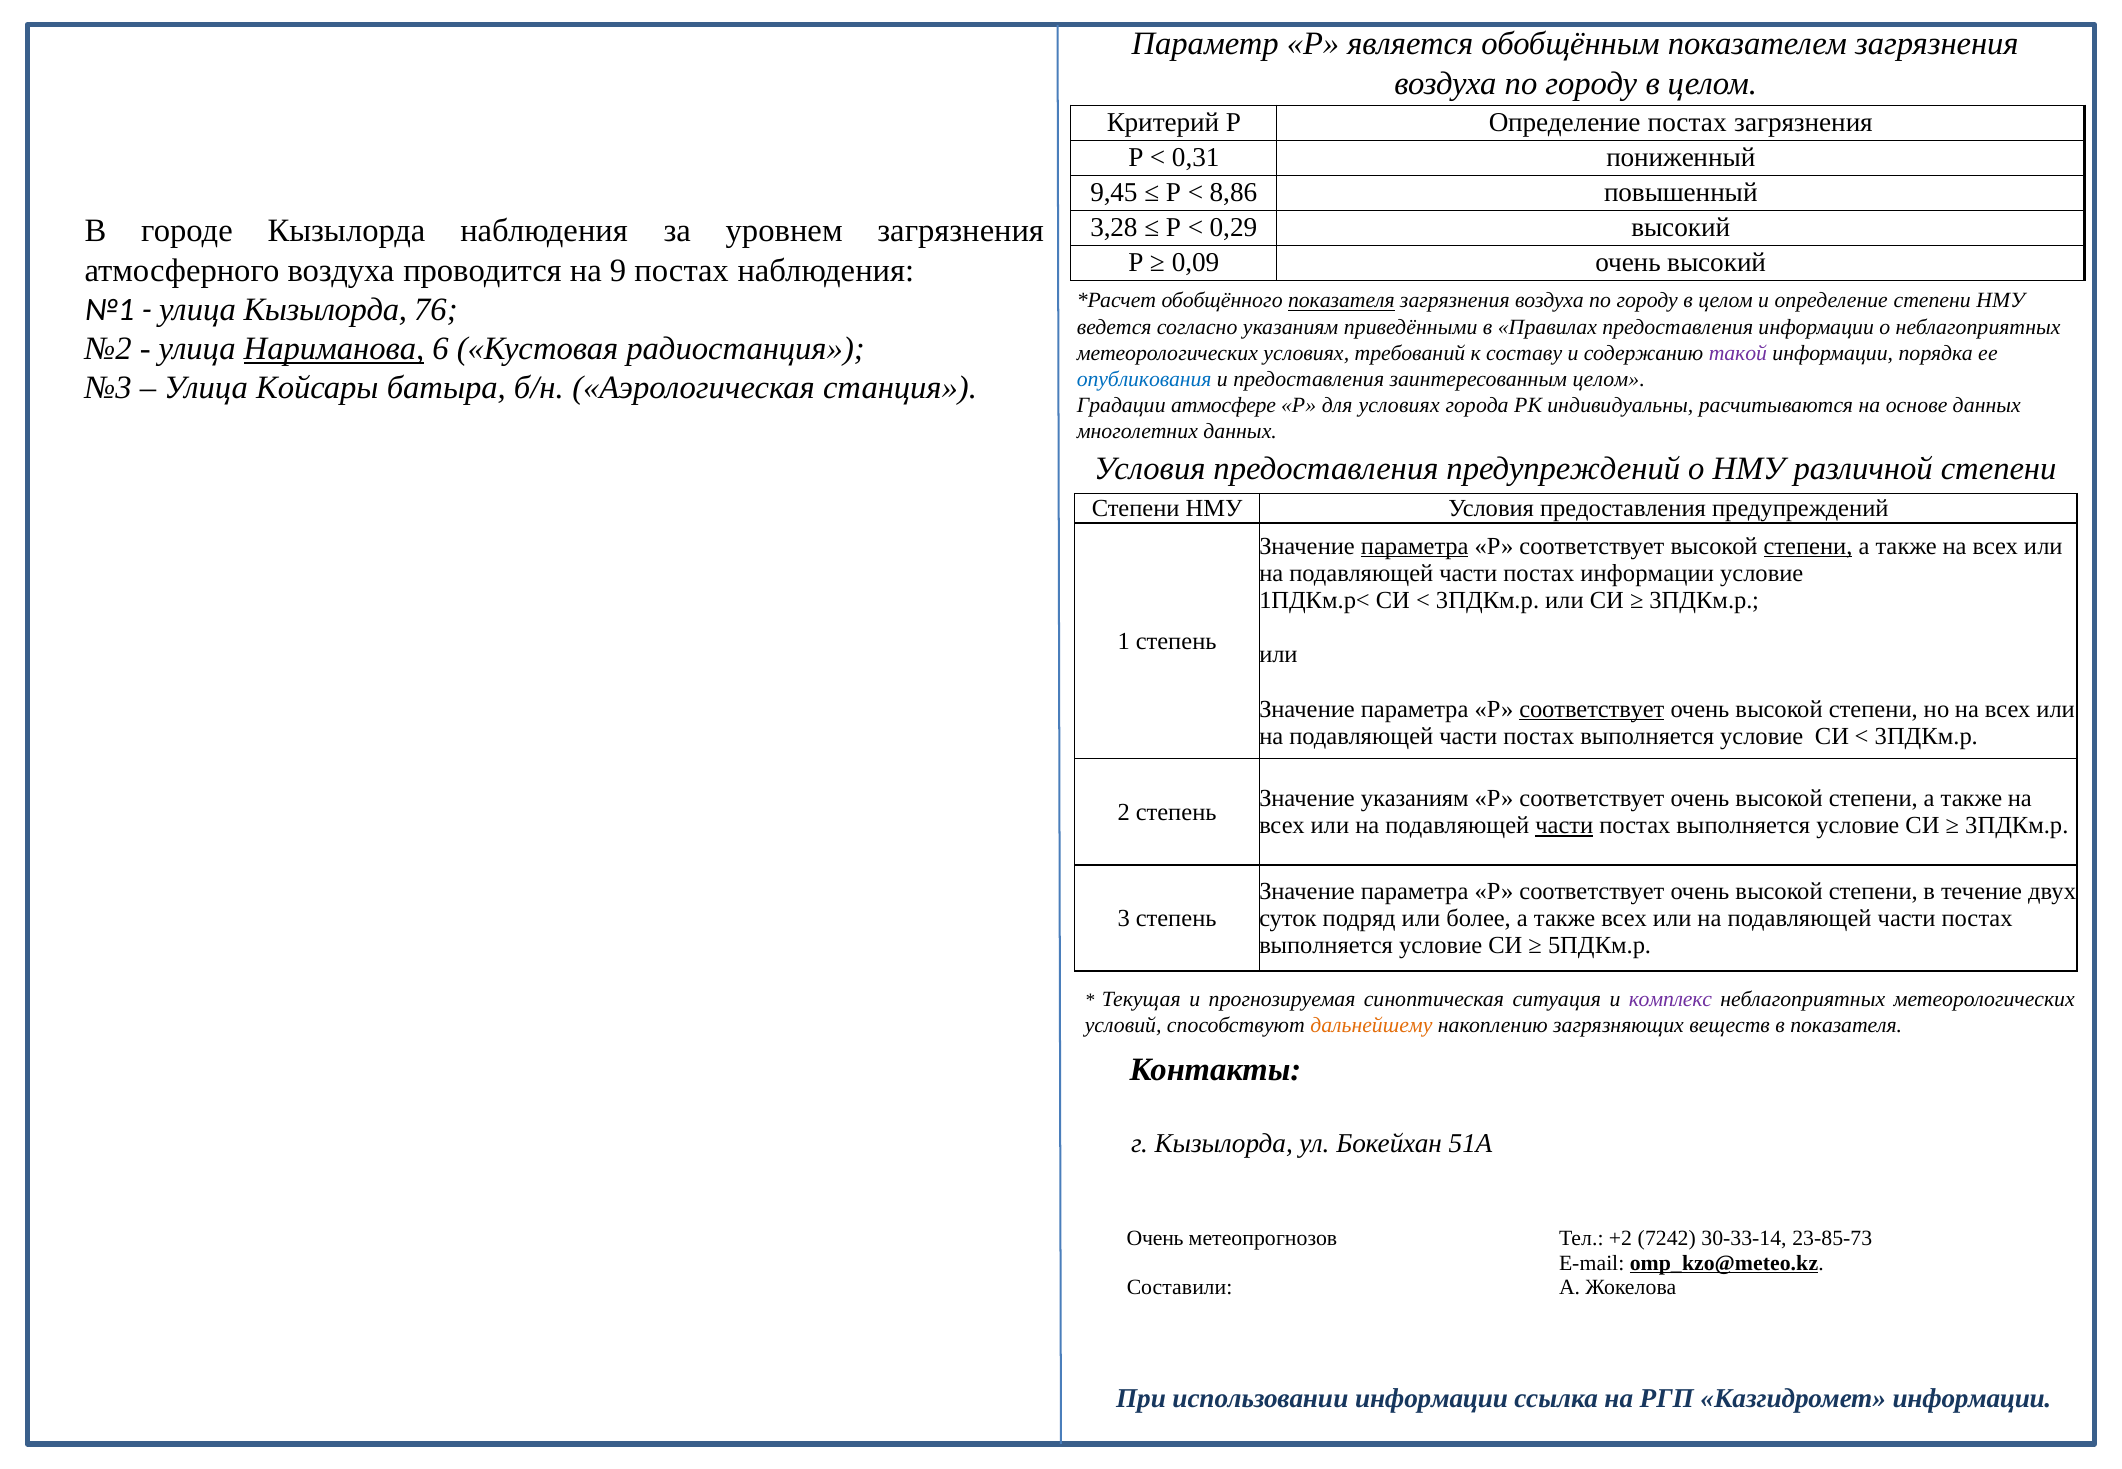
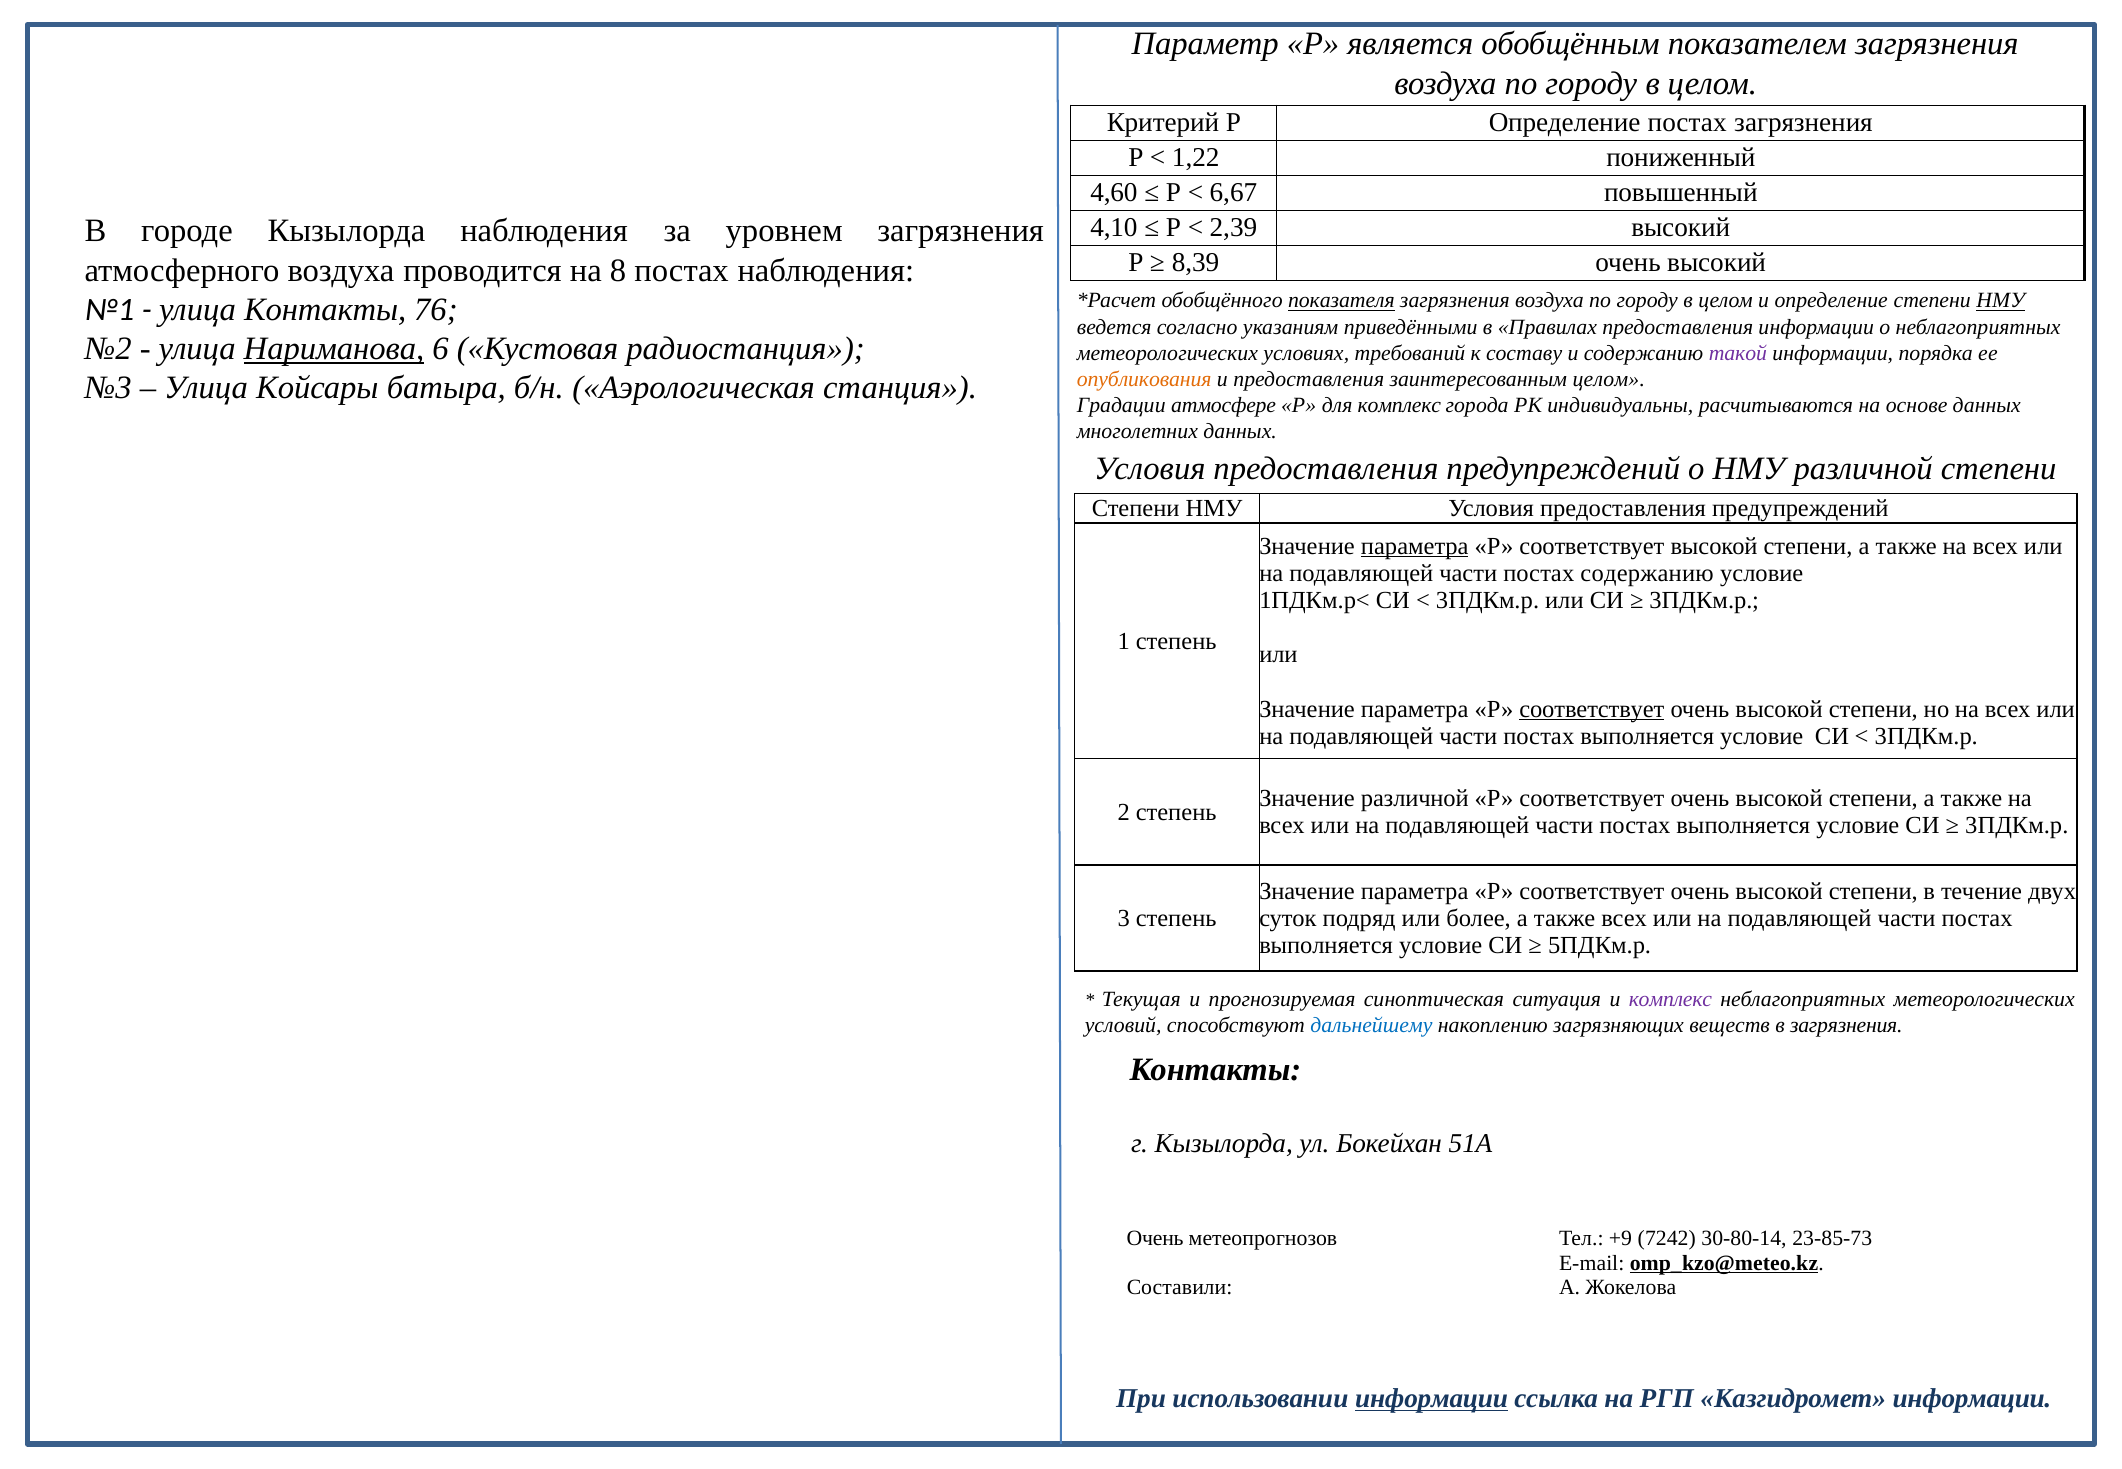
0,31: 0,31 -> 1,22 (1196, 158)
9,45: 9,45 -> 4,60 (1114, 193)
8,86: 8,86 -> 6,67 (1233, 193)
3,28: 3,28 -> 4,10 (1114, 228)
0,29: 0,29 -> 2,39 (1233, 228)
0,09: 0,09 -> 8,39 (1195, 263)
9: 9 -> 8 (618, 270)
НМУ underline: none -> present (2001, 301)
улица Кызылорда: Кызылорда -> Контакты (325, 310)
опубликования colour: blue -> orange (1144, 379)
для условиях: условиях -> комплекс (1399, 405)
степени underline: present -> none (1808, 546)
постах информации: информации -> содержанию (1647, 573)
Значение указаниям: указаниям -> различной (1415, 799)
части underline: present -> none (1564, 826)
дальнейшему colour: orange -> blue (1371, 1025)
в показателя: показателя -> загрязнения (1846, 1025)
+2: +2 -> +9 (1620, 1239)
30-33-14: 30-33-14 -> 30-80-14 (1744, 1239)
информации underline: none -> present (1432, 1399)
